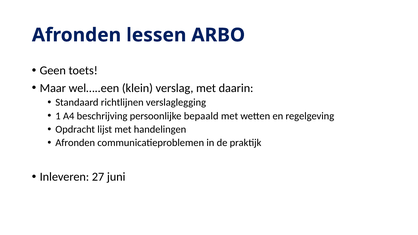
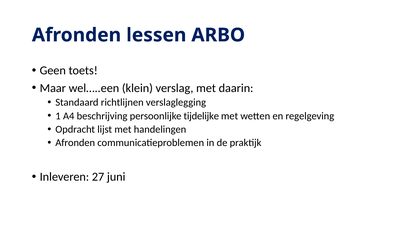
bepaald: bepaald -> tijdelijke (201, 116)
